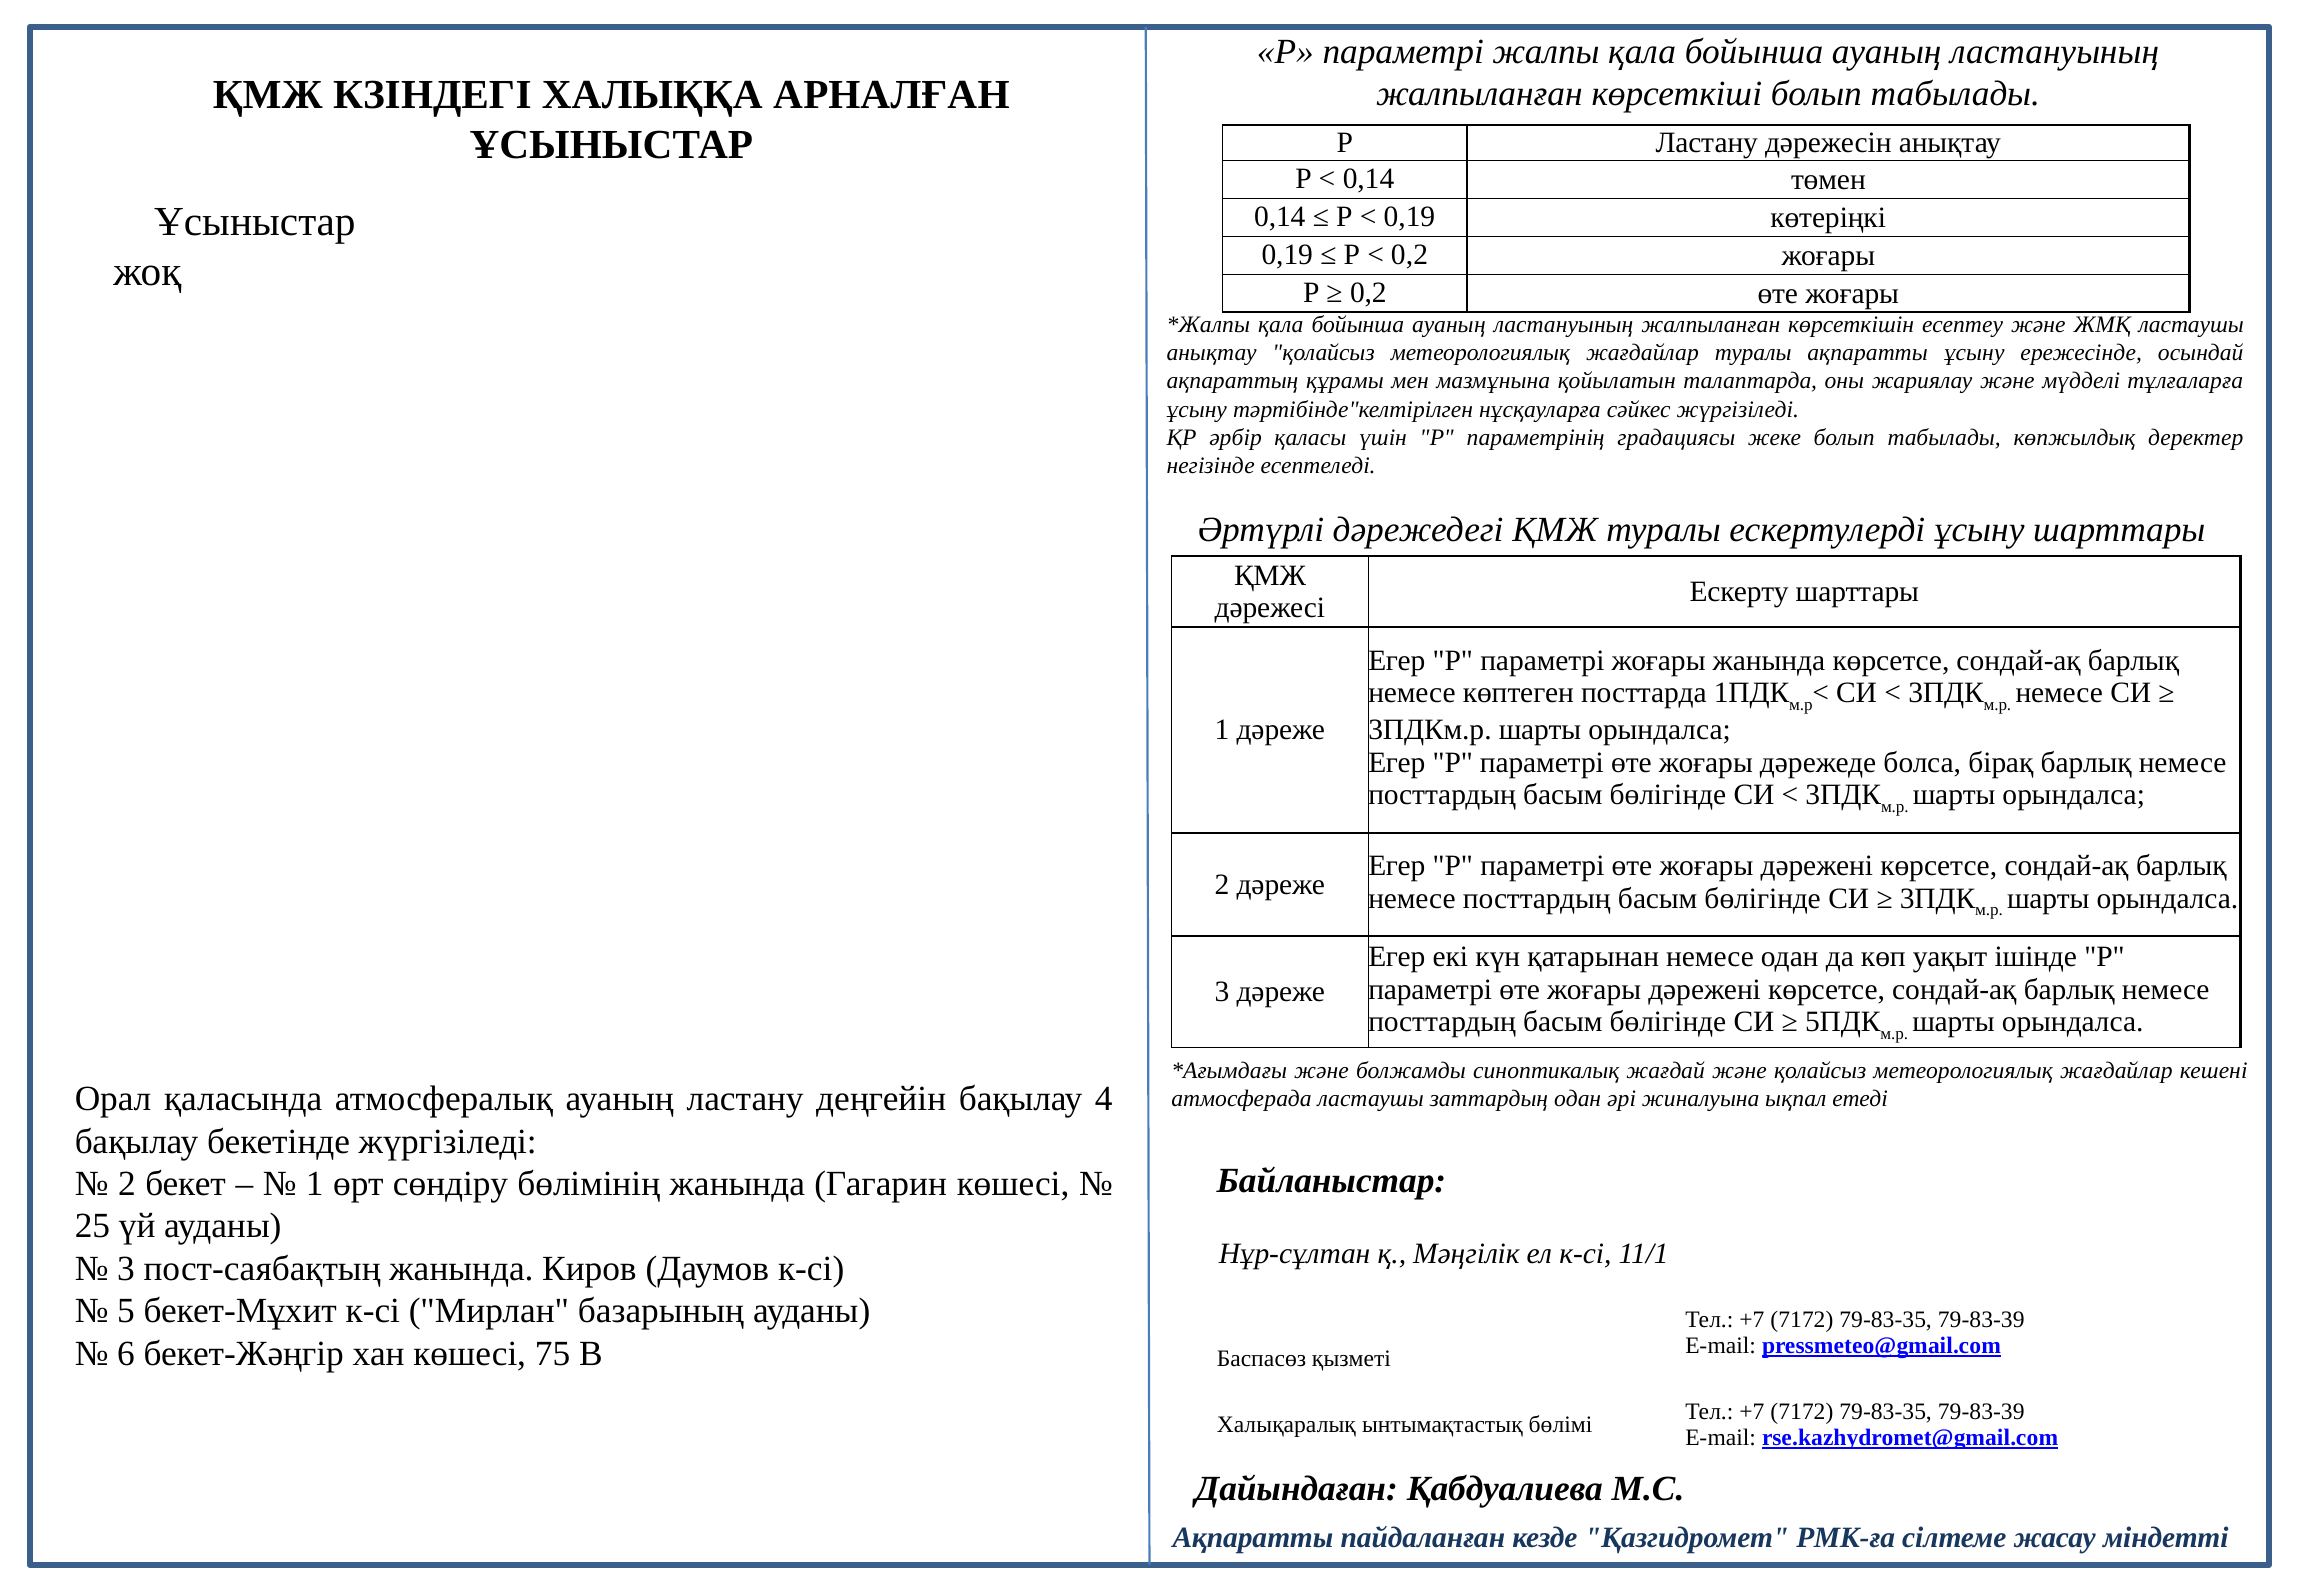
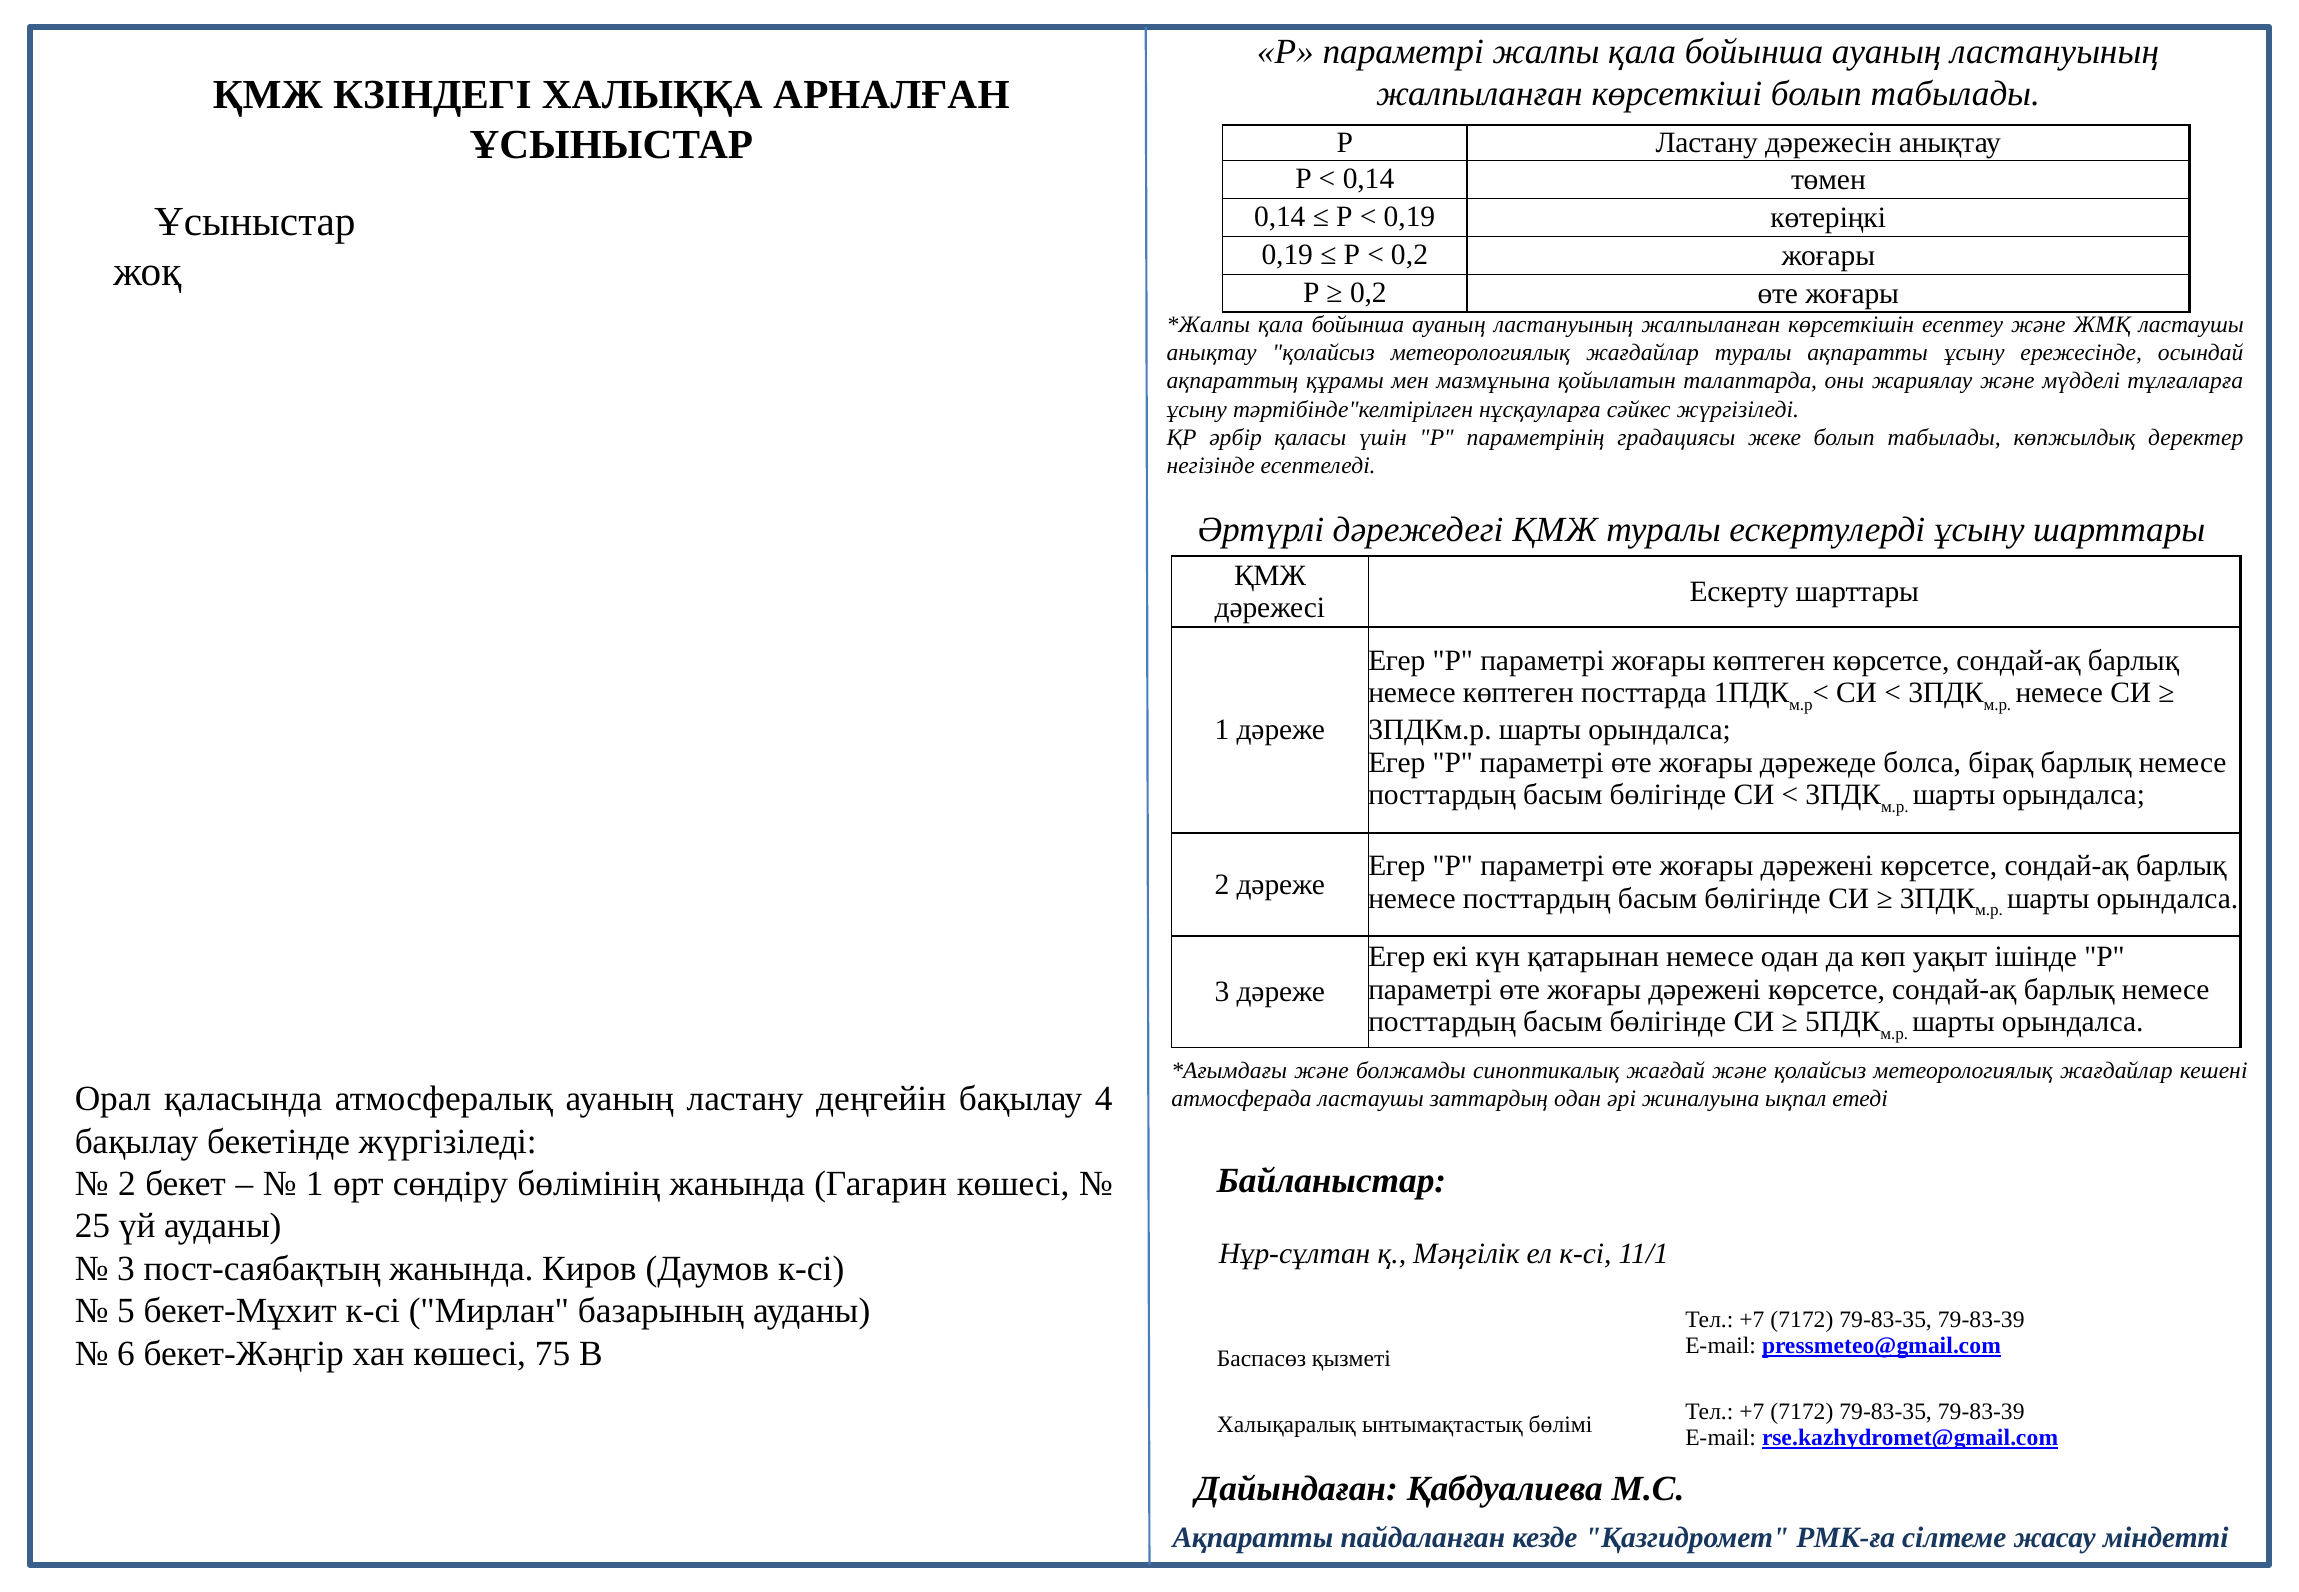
жоғары жанында: жанында -> көптеген (1769, 660)
